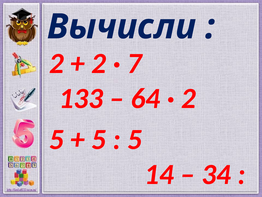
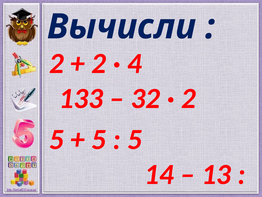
7: 7 -> 4 (134, 63)
64: 64 -> 32 (145, 98)
34: 34 -> 13 (216, 174)
